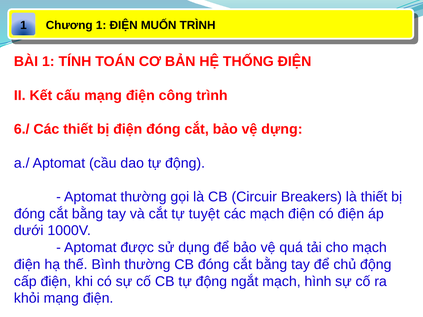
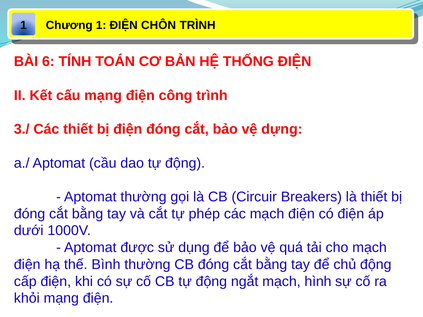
MUỐN: MUỐN -> CHÔN (159, 25)
BÀI 1: 1 -> 6 (48, 62)
6./: 6./ -> 3./ (22, 129)
tuyệt: tuyệt -> phép (204, 214)
